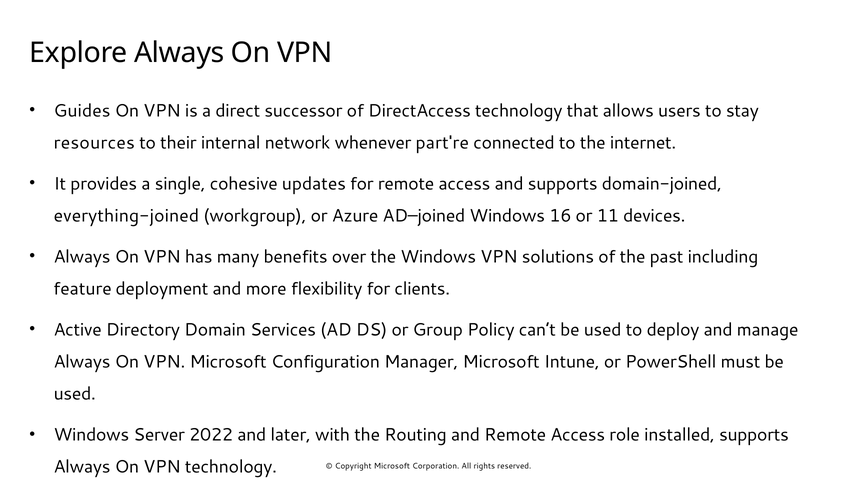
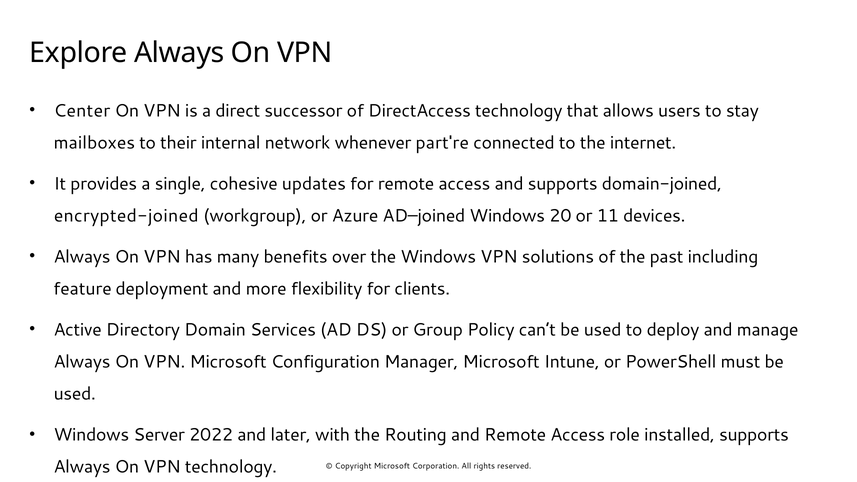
Guides: Guides -> Center (82, 111)
resources: resources -> mailboxes (94, 143)
everything-joined: everything-joined -> encrypted-joined (126, 216)
16: 16 -> 20 (560, 216)
